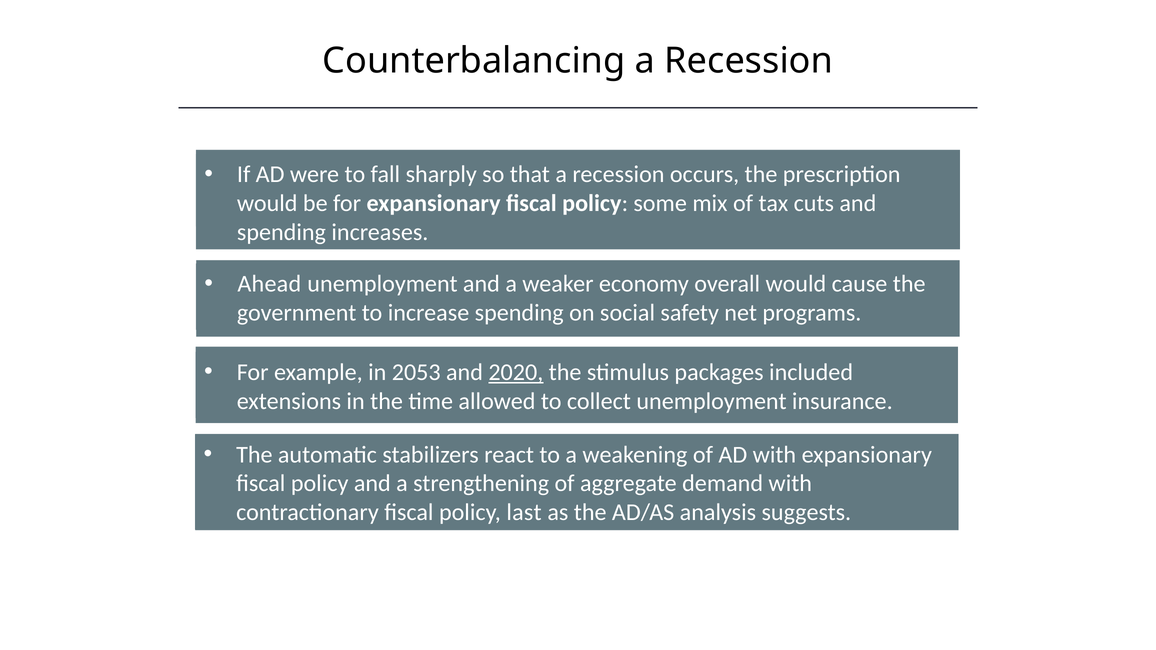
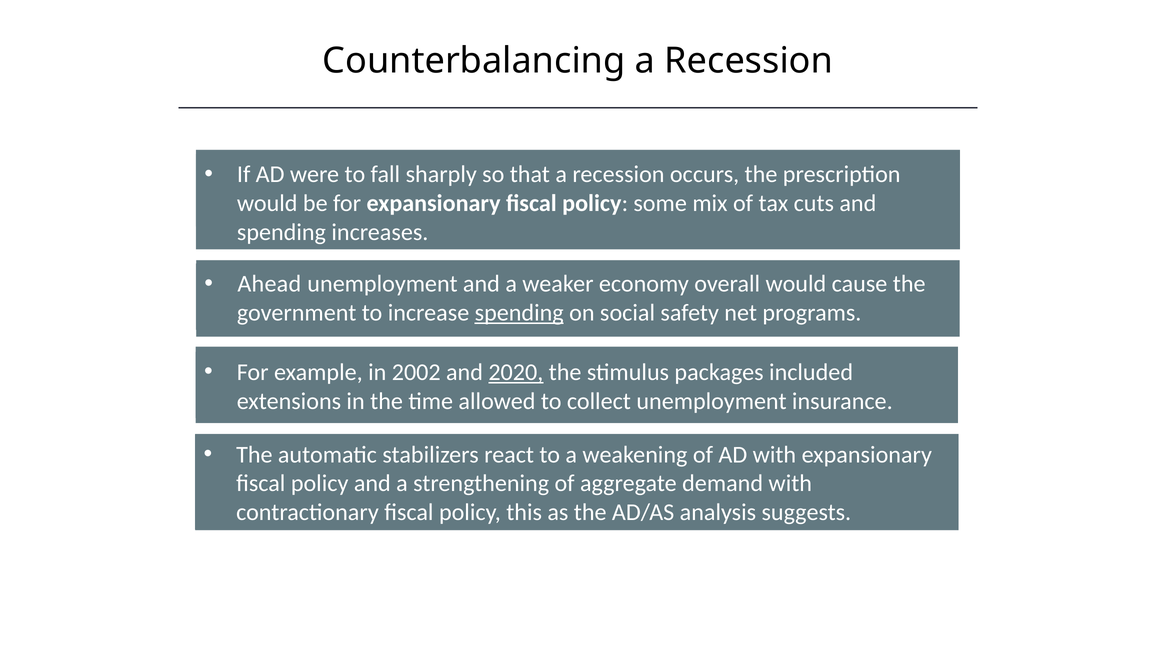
spending underline: none -> present (519, 313)
2053: 2053 -> 2002 (416, 372)
last: last -> this (524, 513)
